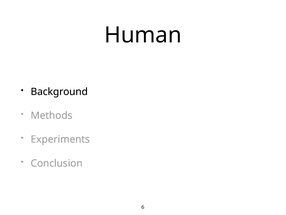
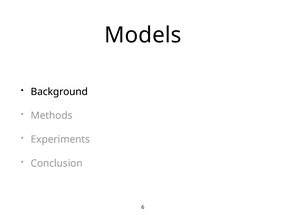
Human: Human -> Models (143, 35)
